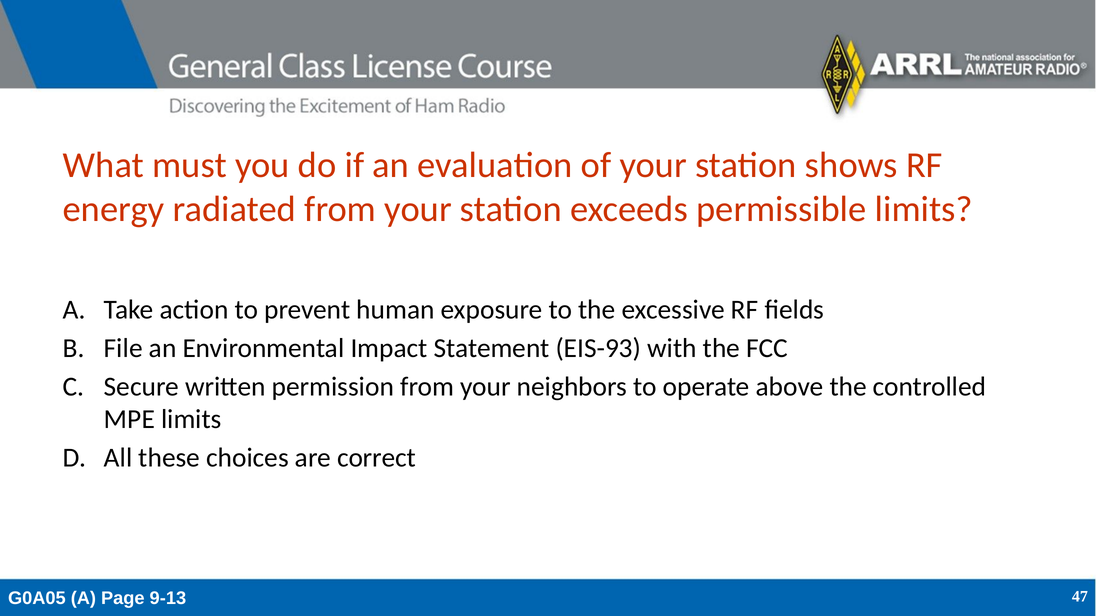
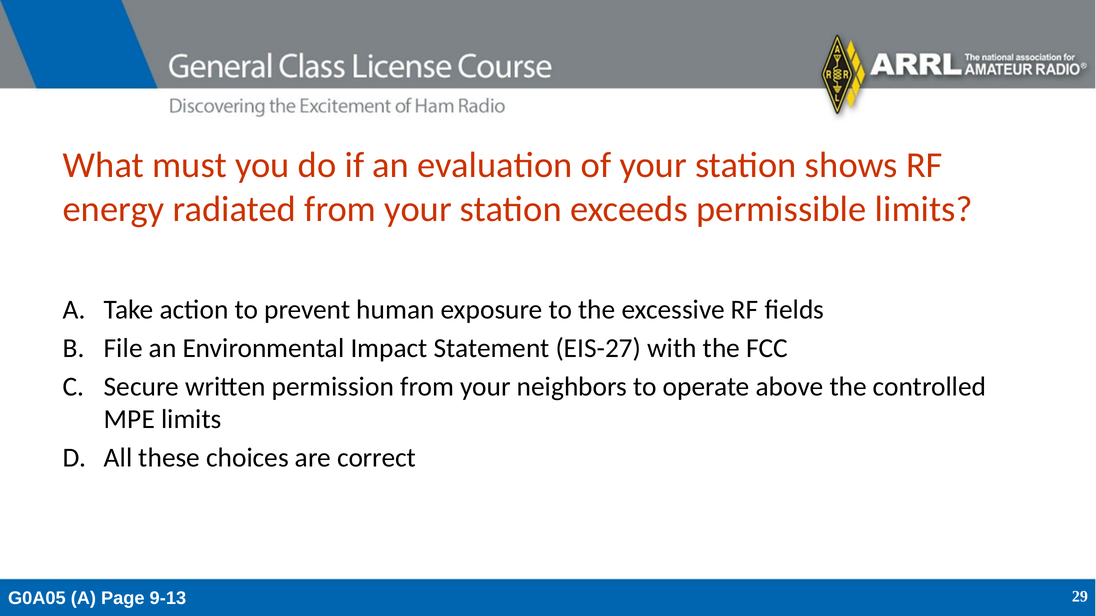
EIS-93: EIS-93 -> EIS-27 (598, 348)
47: 47 -> 29 (1080, 597)
